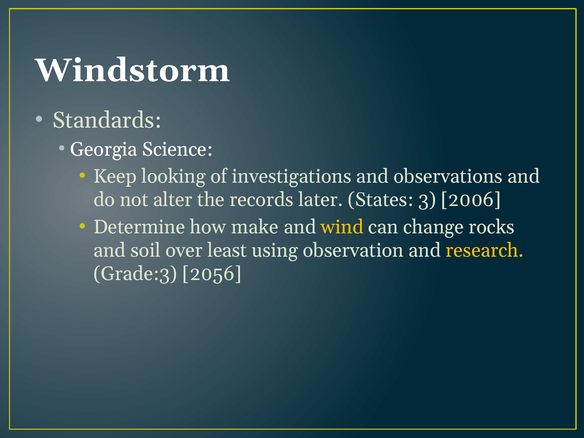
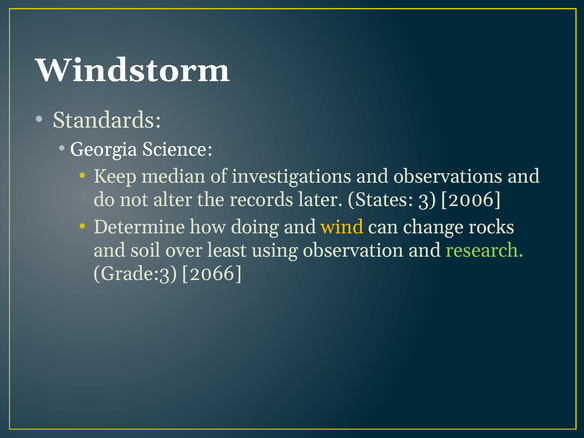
looking: looking -> median (174, 176)
make: make -> doing (255, 227)
research colour: yellow -> light green (485, 250)
2056: 2056 -> 2066 (212, 274)
